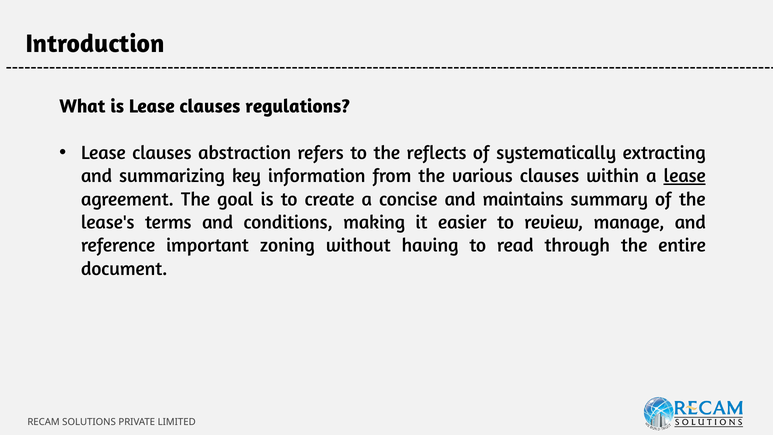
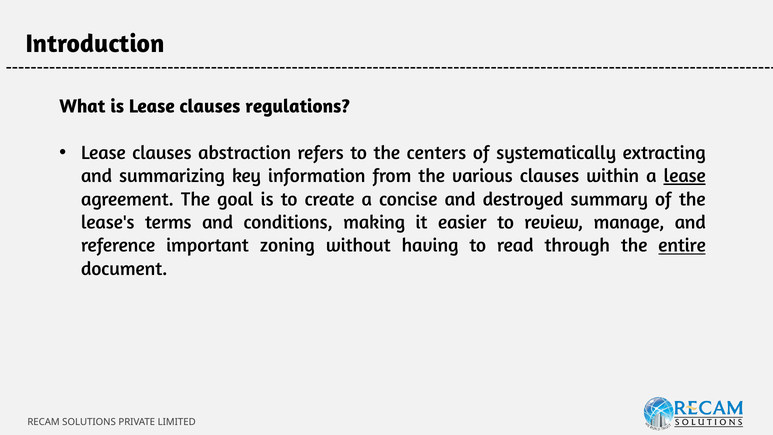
reflects: reflects -> centers (436, 153)
maintains: maintains -> destroyed (523, 199)
entire underline: none -> present (682, 245)
